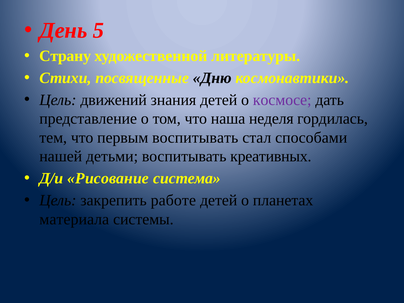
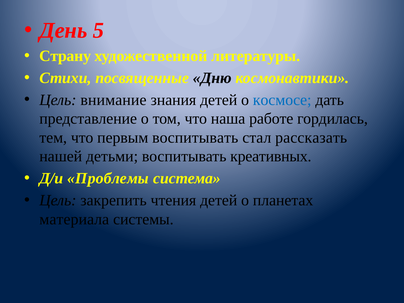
движений: движений -> внимание (113, 100)
космосе colour: purple -> blue (282, 100)
неделя: неделя -> работе (271, 119)
способами: способами -> рассказать (311, 138)
Рисование: Рисование -> Проблемы (108, 178)
работе: работе -> чтения (173, 200)
